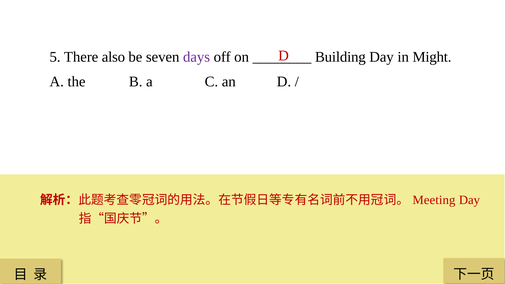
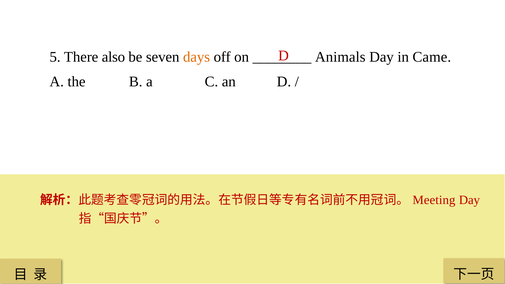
days colour: purple -> orange (197, 57)
Building: Building -> Animals (340, 57)
Might: Might -> Came (432, 57)
